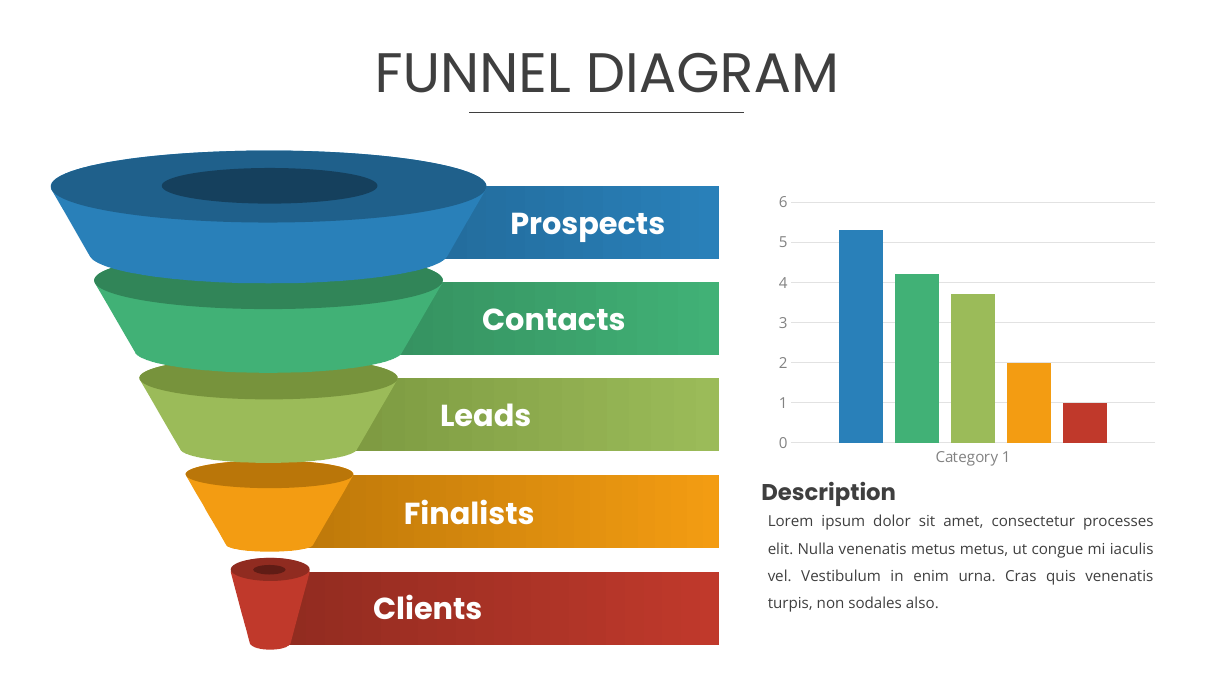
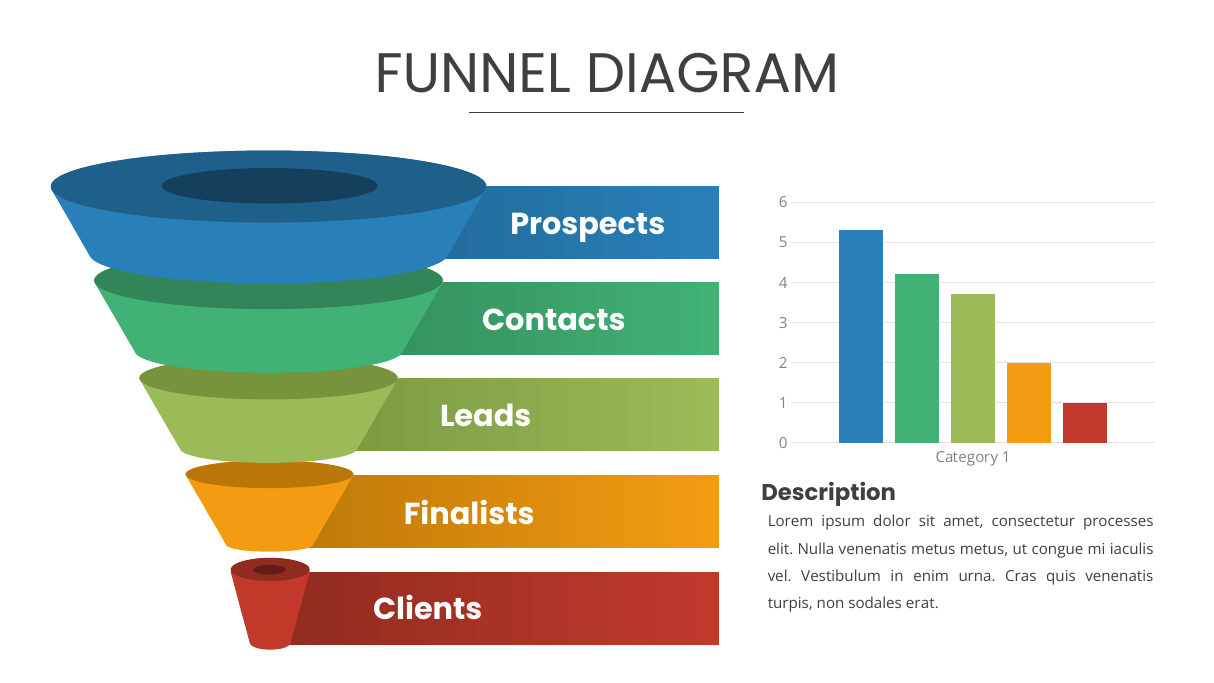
also: also -> erat (922, 604)
